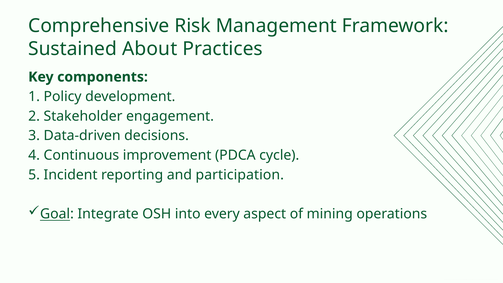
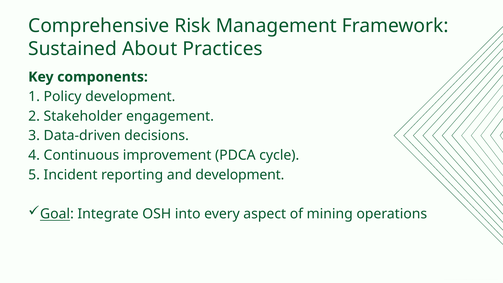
and participation: participation -> development (240, 175)
